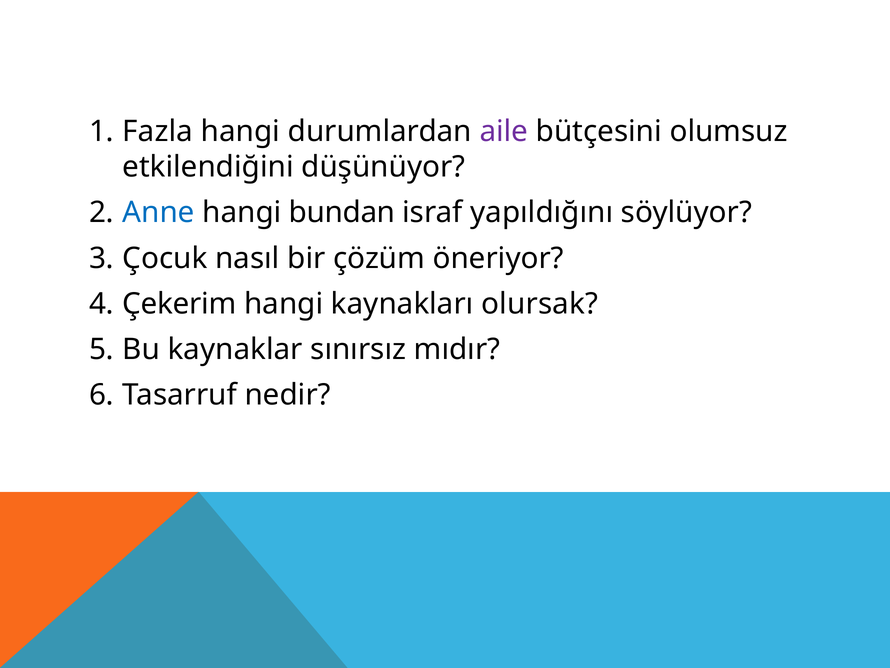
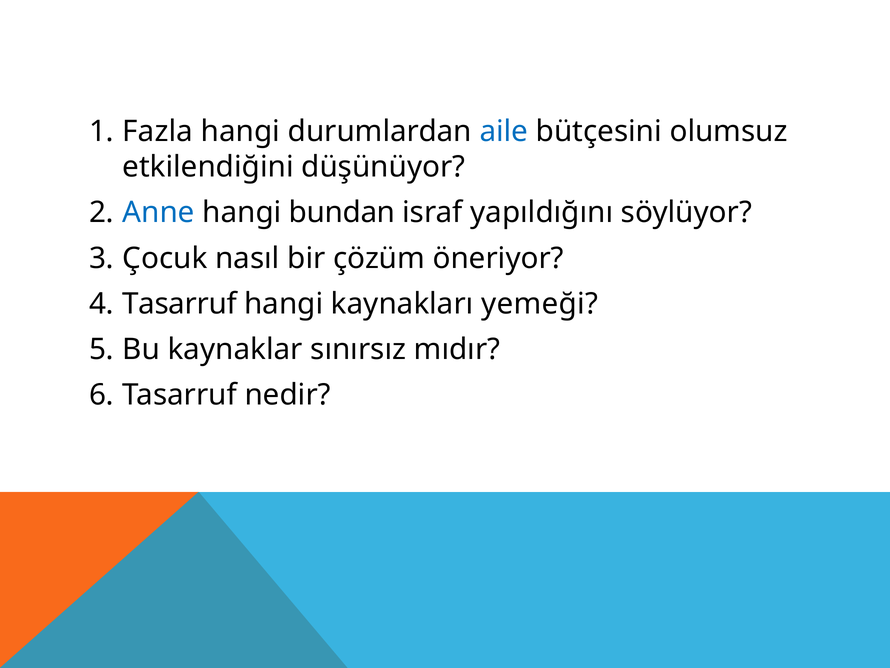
aile colour: purple -> blue (504, 131)
Çekerim: Çekerim -> Tasarruf (180, 303)
olursak: olursak -> yemeği (540, 303)
